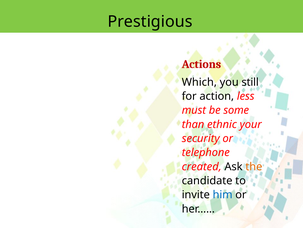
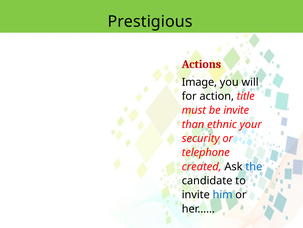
Which: Which -> Image (199, 82)
still: still -> will (250, 82)
less: less -> title (246, 96)
be some: some -> invite (236, 110)
the colour: orange -> blue (254, 166)
